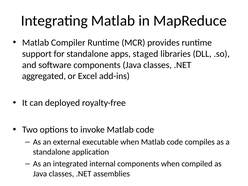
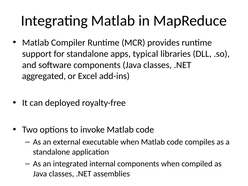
staged: staged -> typical (145, 54)
